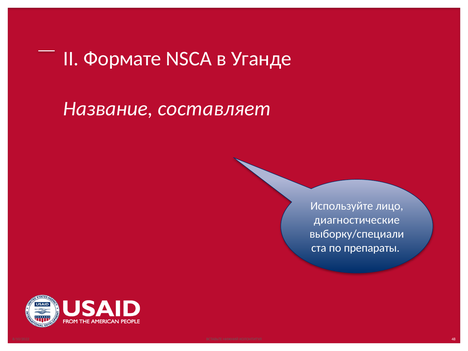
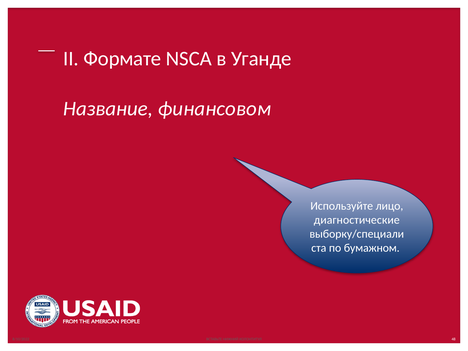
составляет: составляет -> финансовом (214, 109)
препараты: препараты -> бумажном (372, 248)
